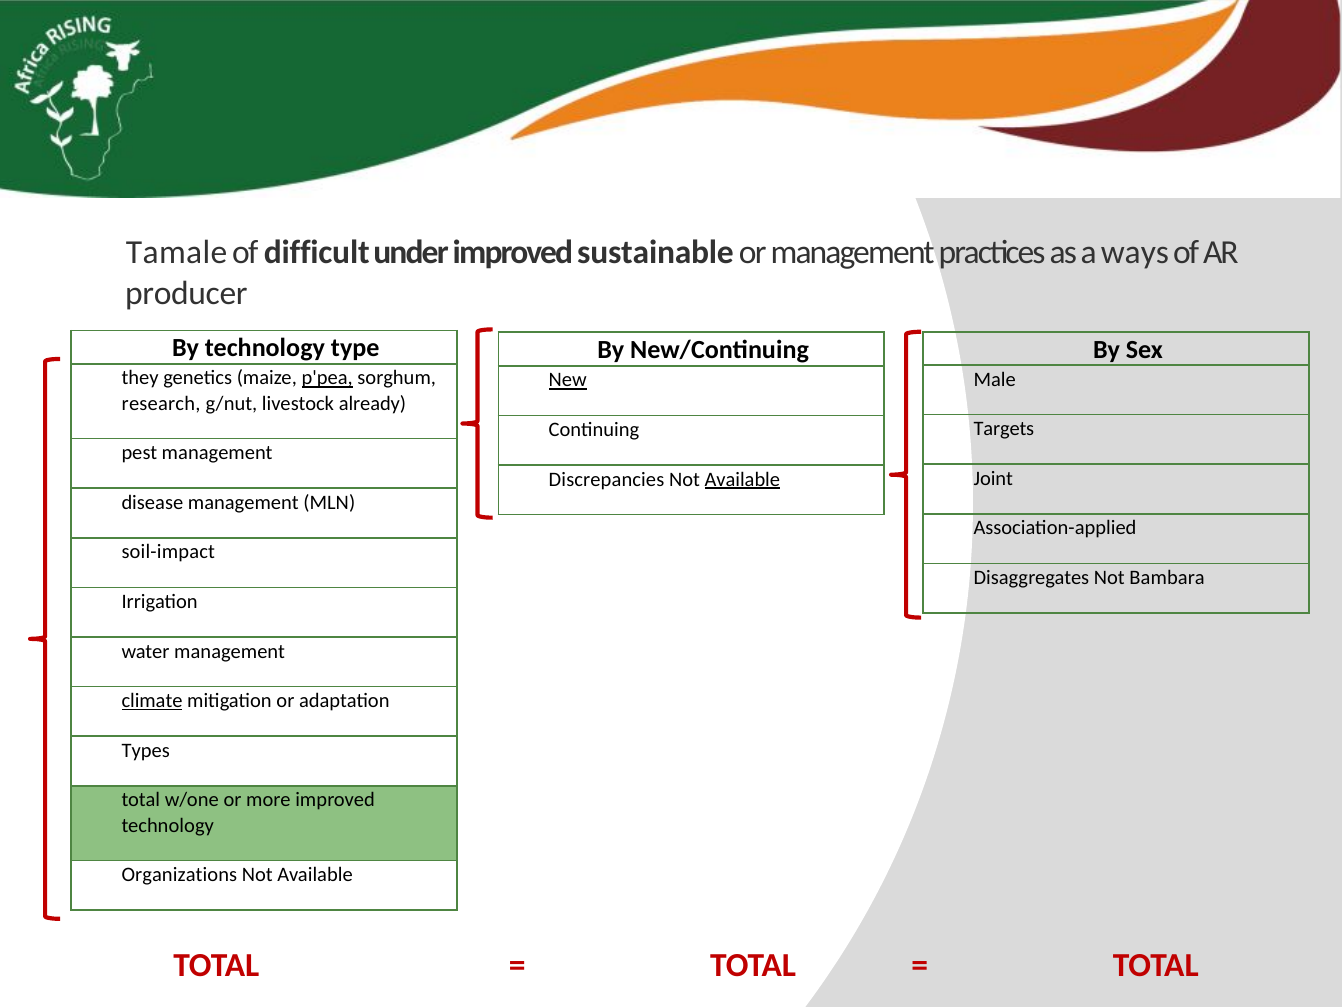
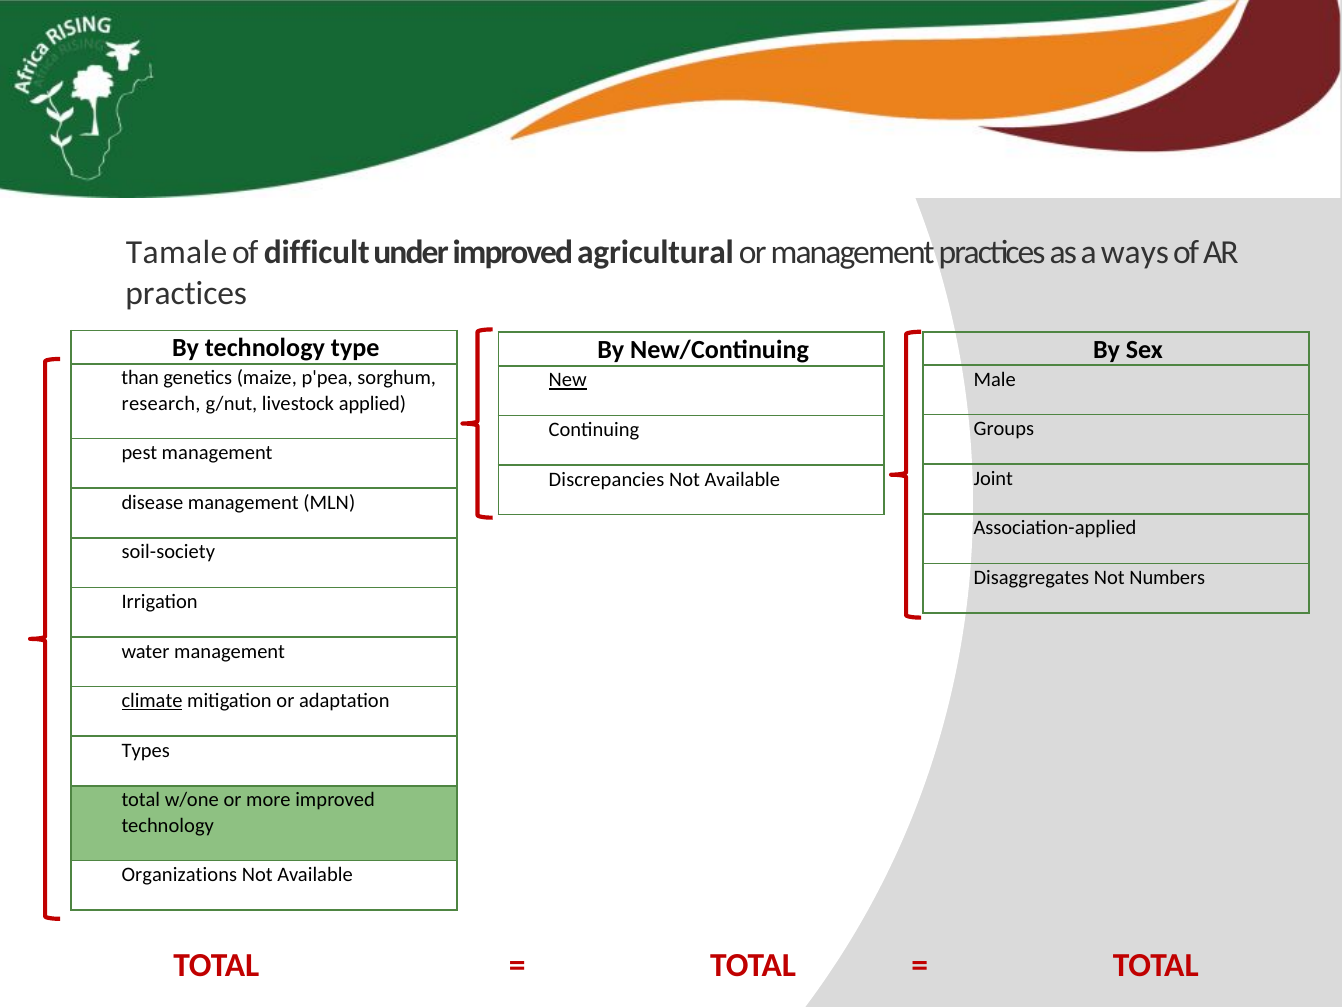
sustainable: sustainable -> agricultural (656, 253)
producer: producer -> practices (186, 293)
they: they -> than (140, 378)
p'pea underline: present -> none (327, 378)
already: already -> applied (372, 403)
Targets: Targets -> Groups (1004, 429)
Available underline: present -> none (742, 479)
soil-impact: soil-impact -> soil-society (168, 552)
Bambara: Bambara -> Numbers (1167, 577)
